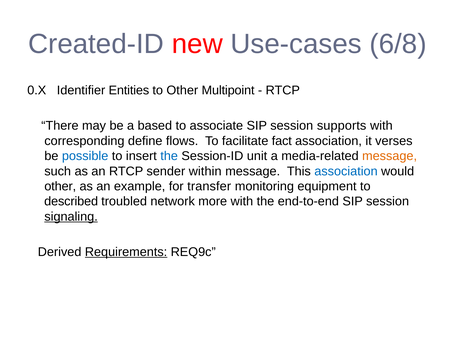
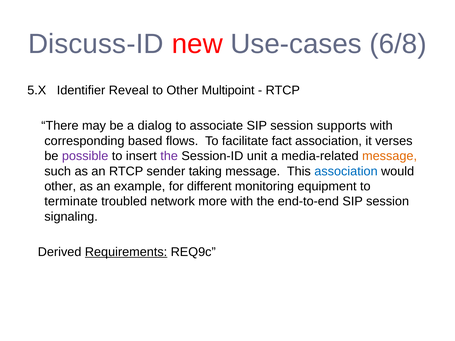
Created-ID: Created-ID -> Discuss-ID (96, 44)
0.X: 0.X -> 5.X (37, 90)
Entities: Entities -> Reveal (129, 90)
based: based -> dialog (155, 126)
define: define -> based (145, 141)
possible colour: blue -> purple (85, 156)
the colour: blue -> purple (169, 156)
within: within -> taking (205, 171)
transfer: transfer -> different (209, 186)
described: described -> terminate (71, 202)
signaling underline: present -> none (71, 217)
